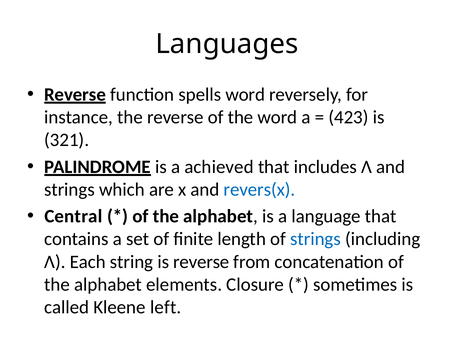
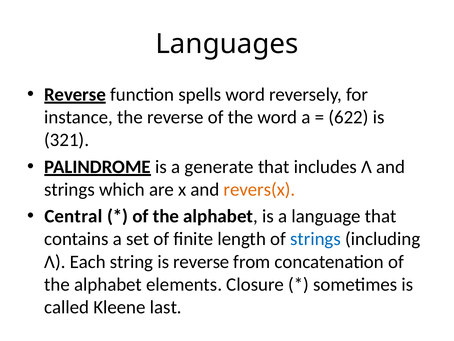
423: 423 -> 622 (349, 117)
achieved: achieved -> generate (219, 167)
revers(x colour: blue -> orange (259, 189)
left: left -> last (166, 307)
